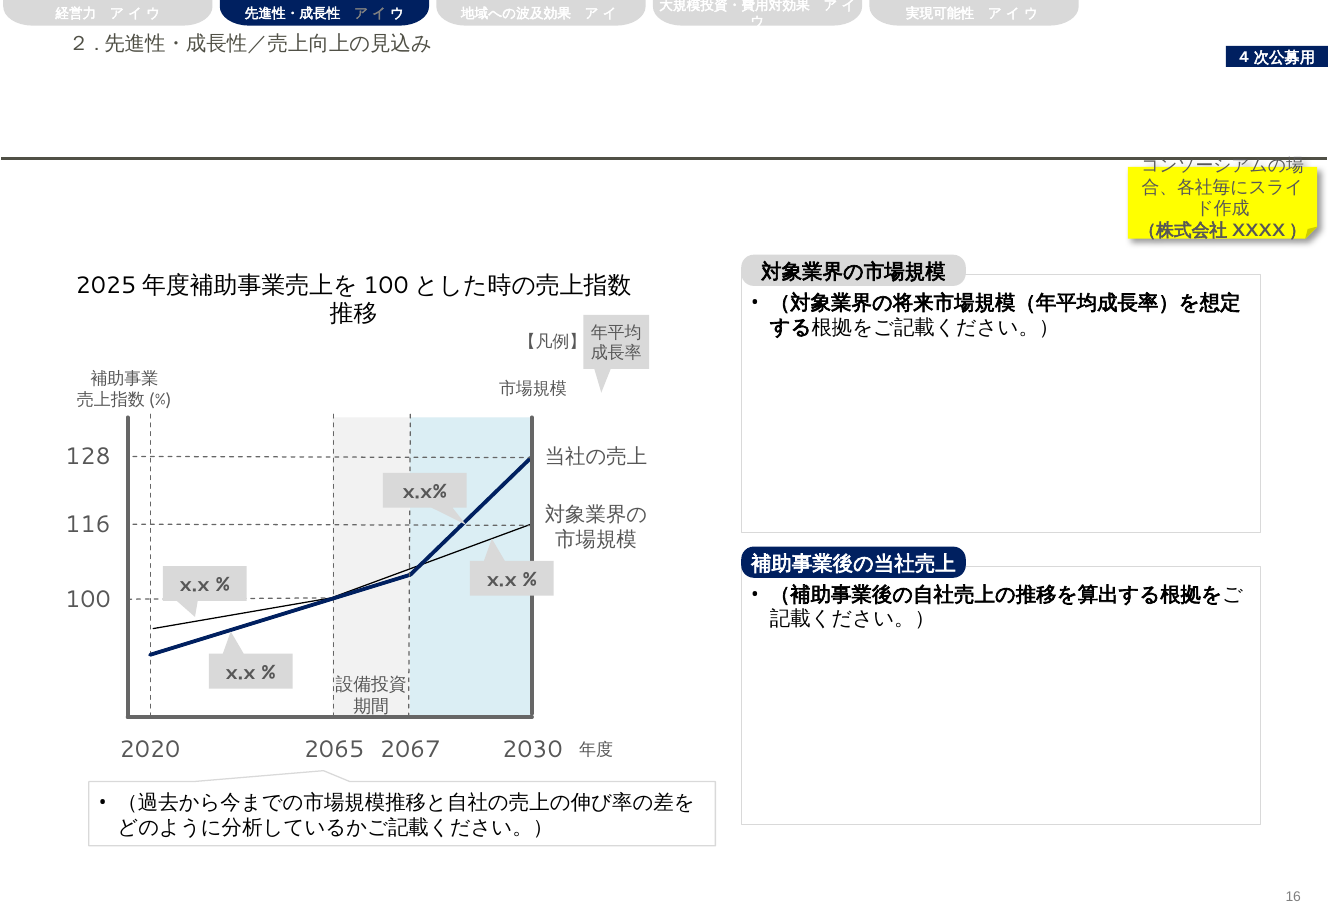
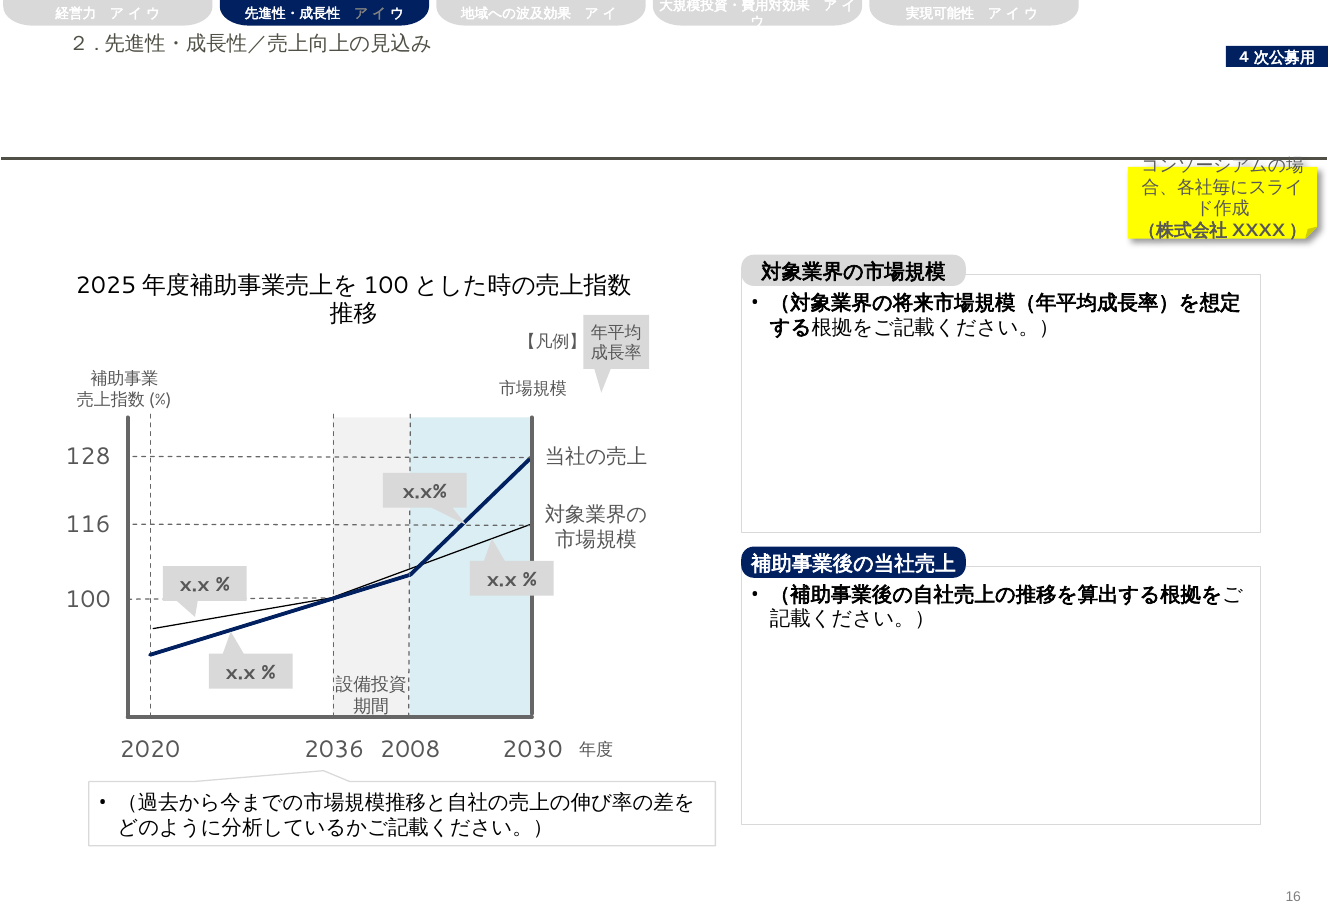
2065: 2065 -> 2036 (334, 749)
2067: 2067 -> 2008 (410, 749)
